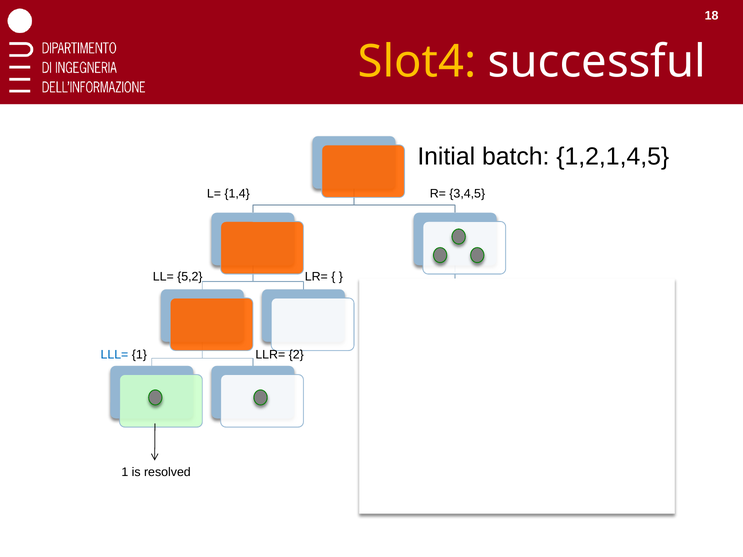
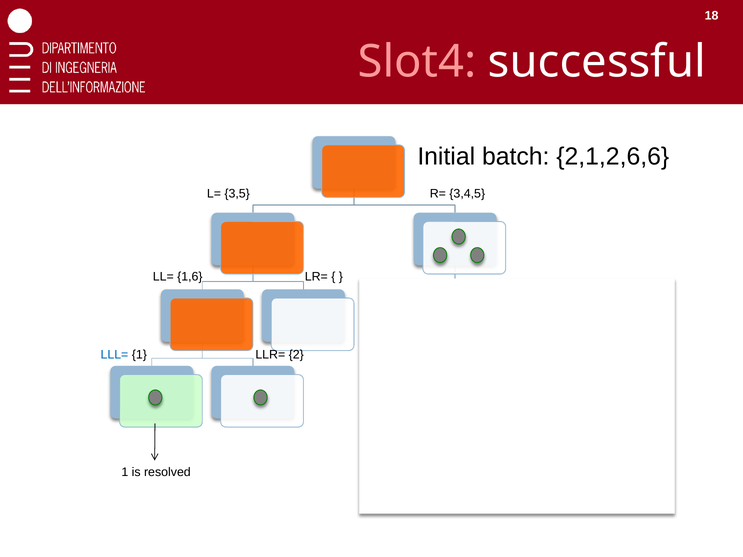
Slot4 colour: yellow -> pink (417, 62)
1,2,1,4,5: 1,2,1,4,5 -> 2,1,2,6,6 (613, 156)
1,4: 1,4 -> 3,5 (237, 194)
5,2: 5,2 -> 1,6 (190, 277)
